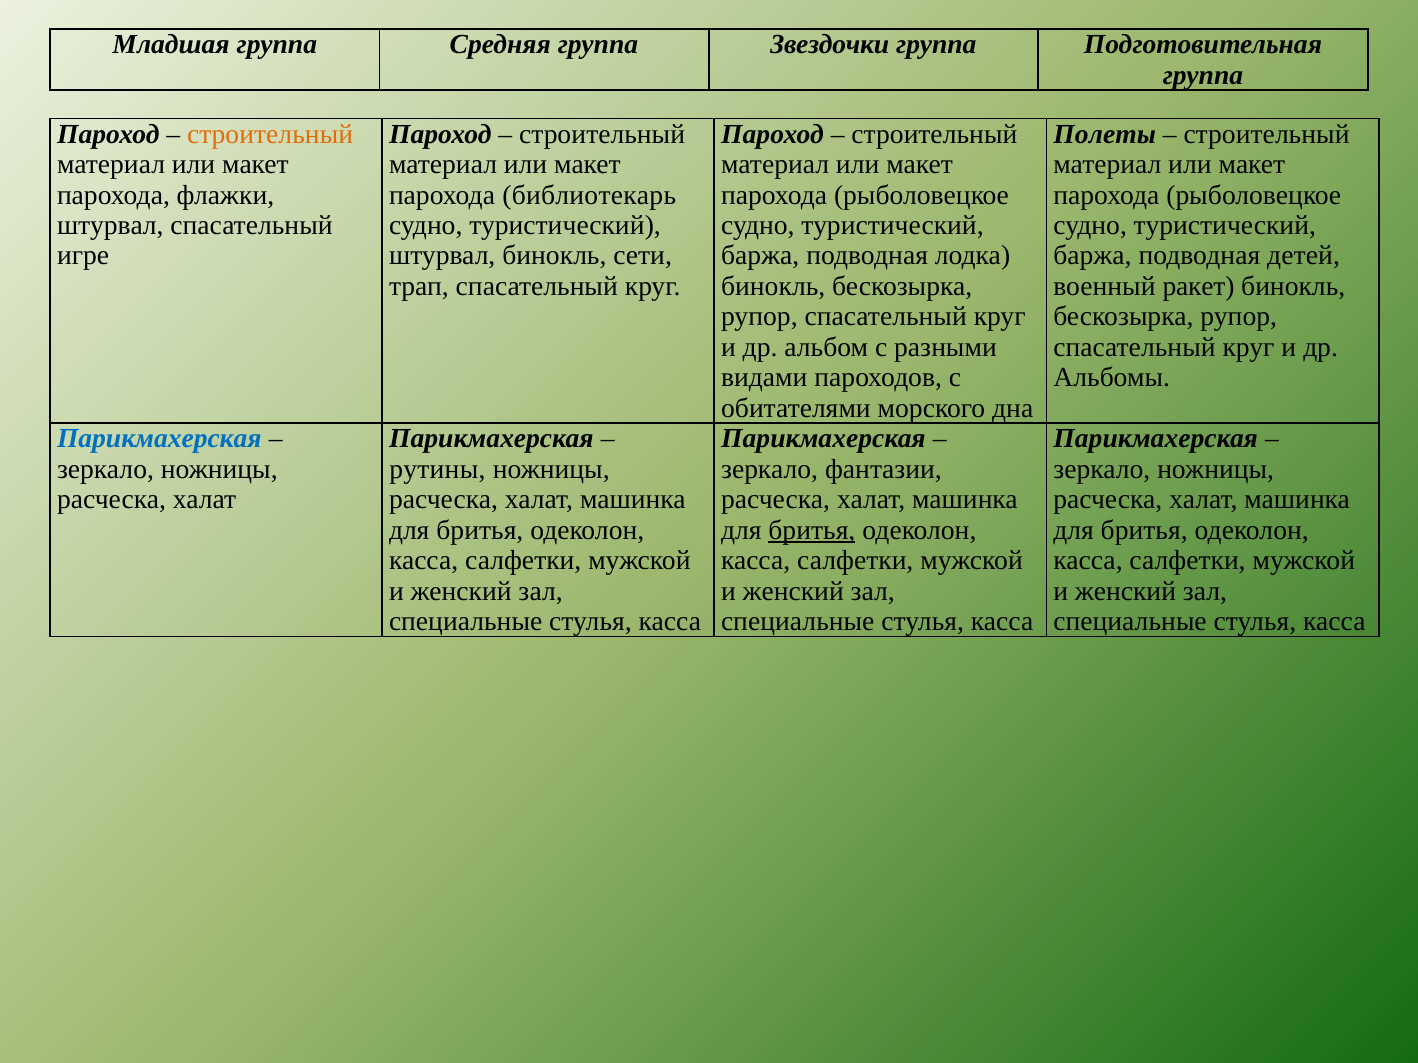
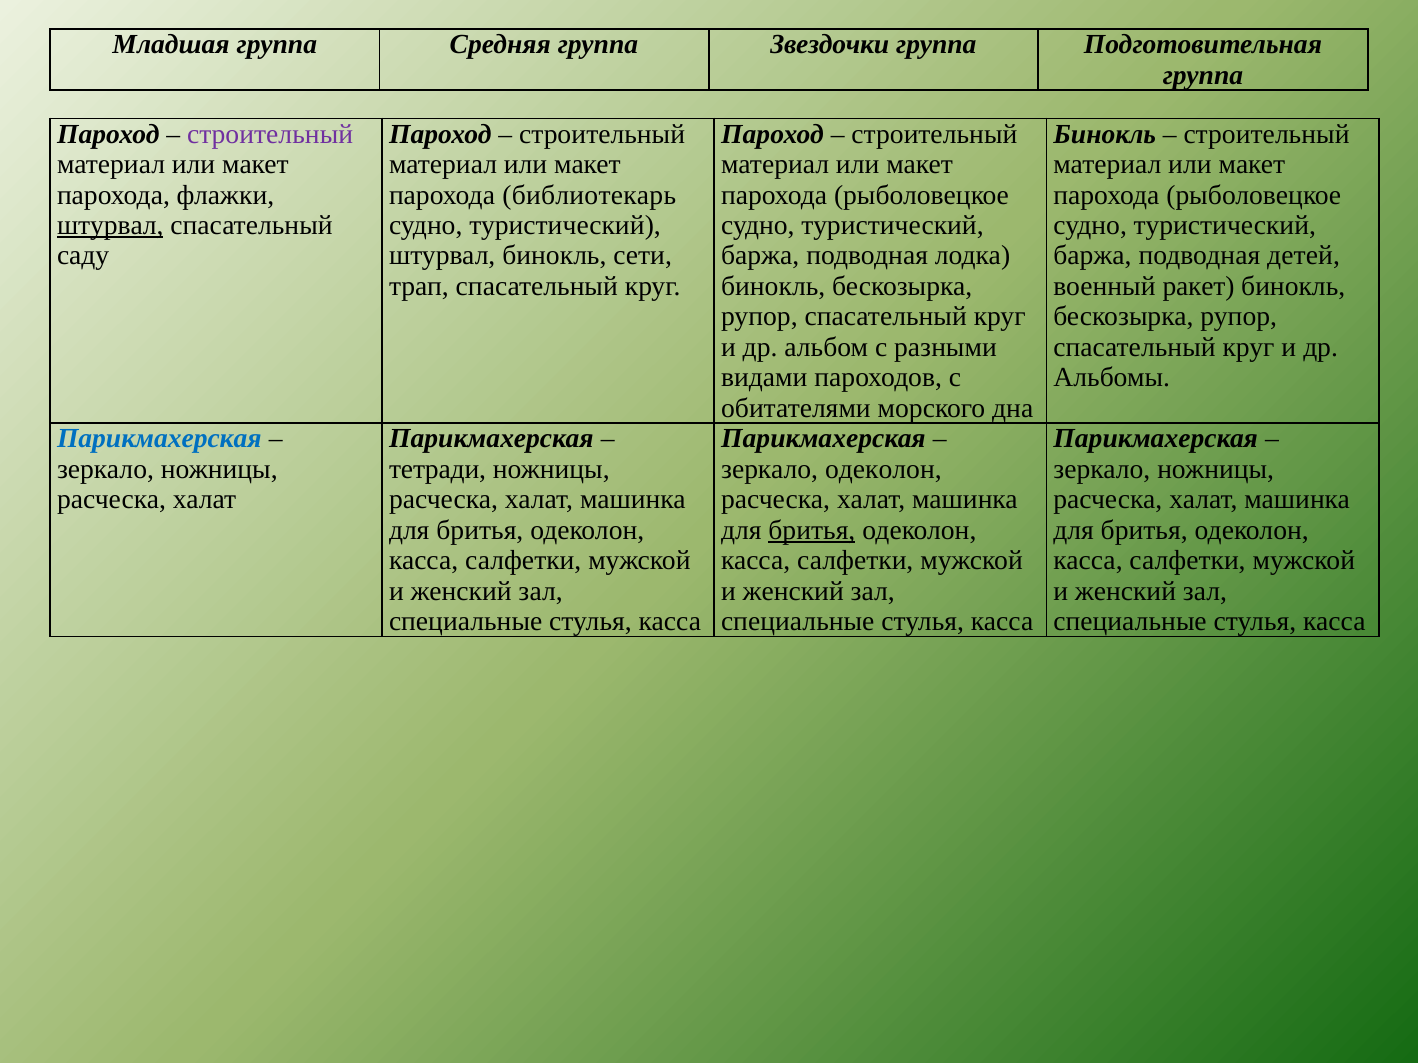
строительный colour: orange -> purple (270, 134)
Полеты: Полеты -> Бинокль (1105, 134)
штурвал underline: none -> present (110, 225)
игре: игре -> саду (83, 256)
рутины: рутины -> тетради (438, 469)
зеркало фантазии: фантазии -> одеколон (883, 469)
